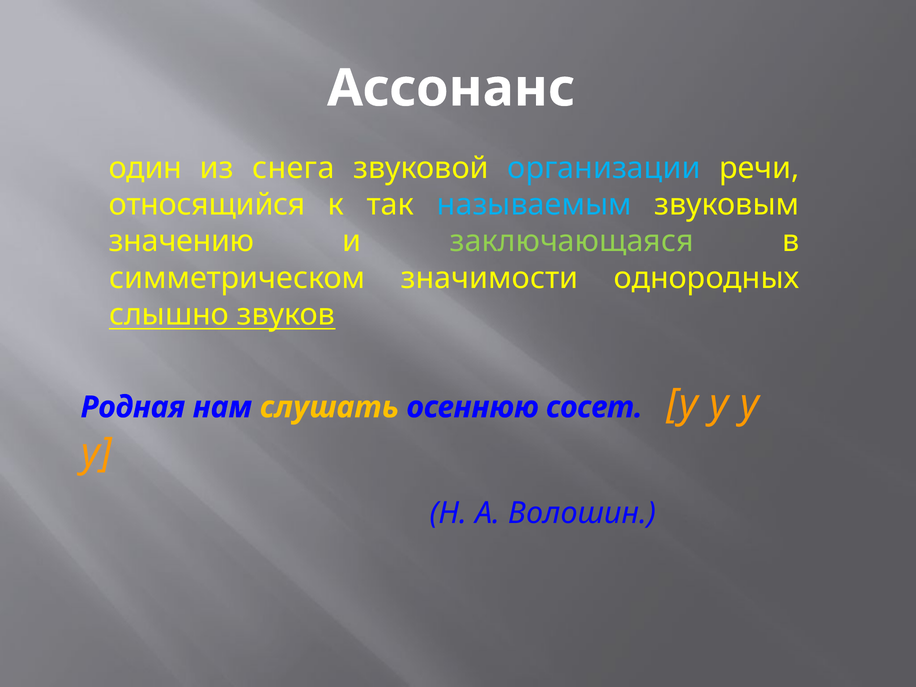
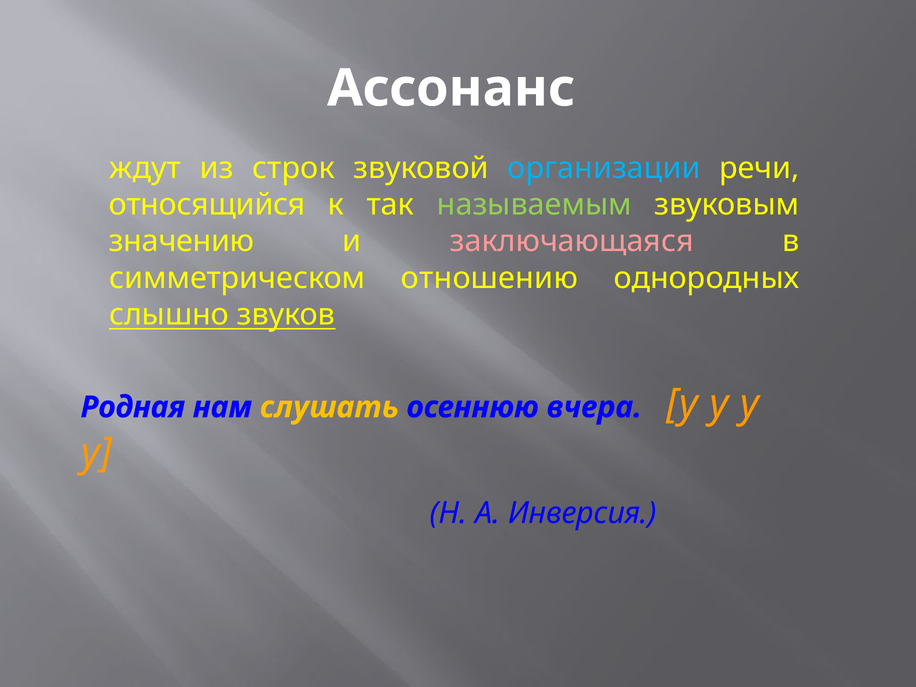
один: один -> ждут (145, 168)
снега: снега -> строк (294, 168)
называемым colour: light blue -> light green (534, 205)
заключающаяся colour: light green -> pink (572, 241)
значимости: значимости -> отношению (489, 278)
сосет: сосет -> вчера (594, 407)
Волошин: Волошин -> Инверсия (582, 513)
